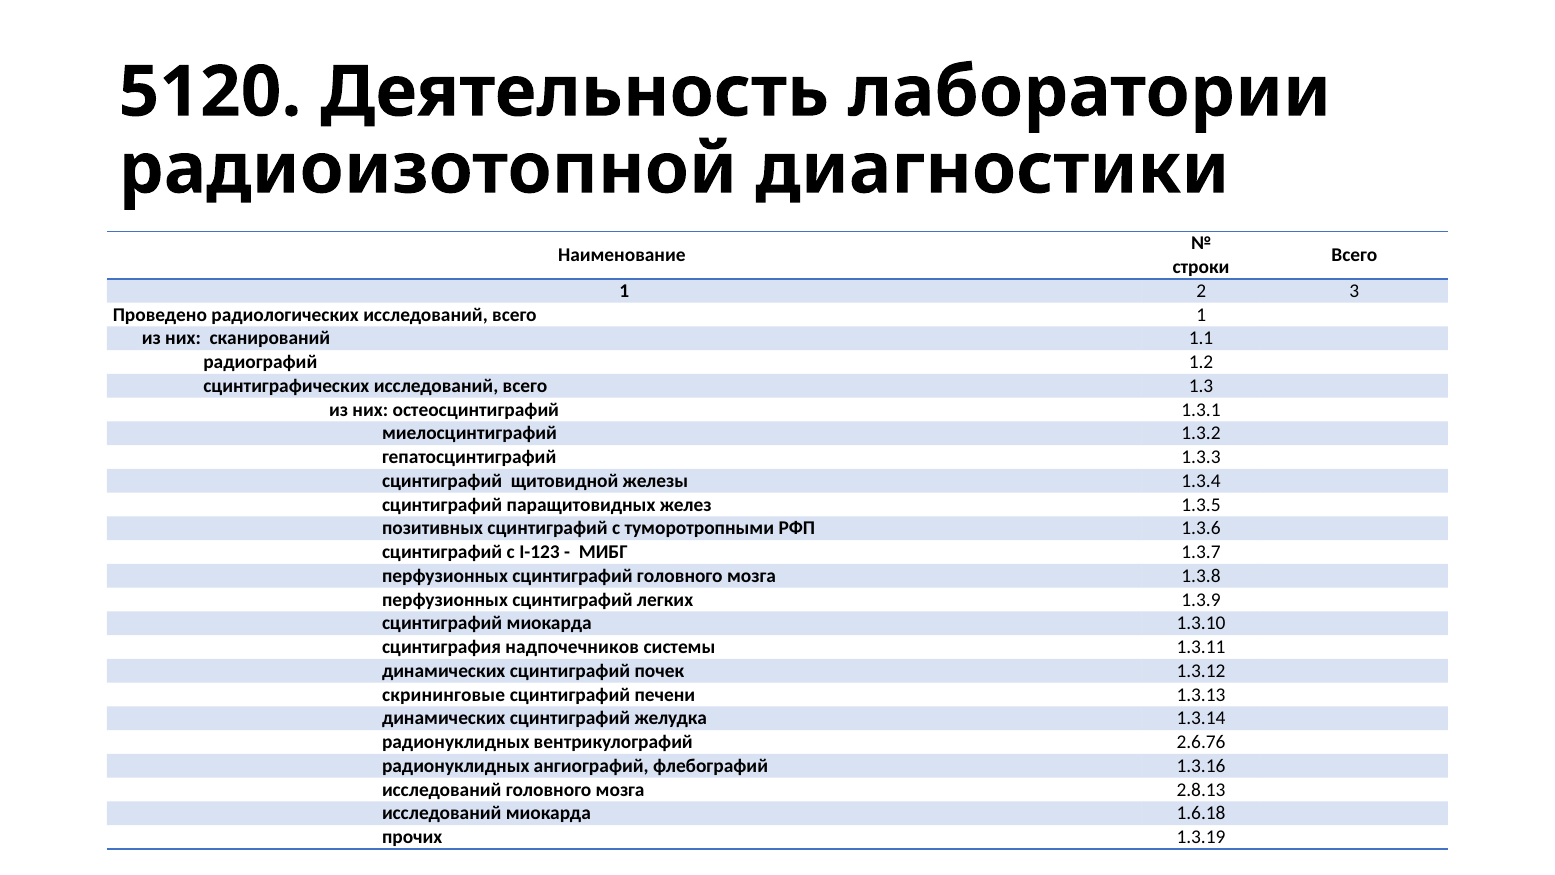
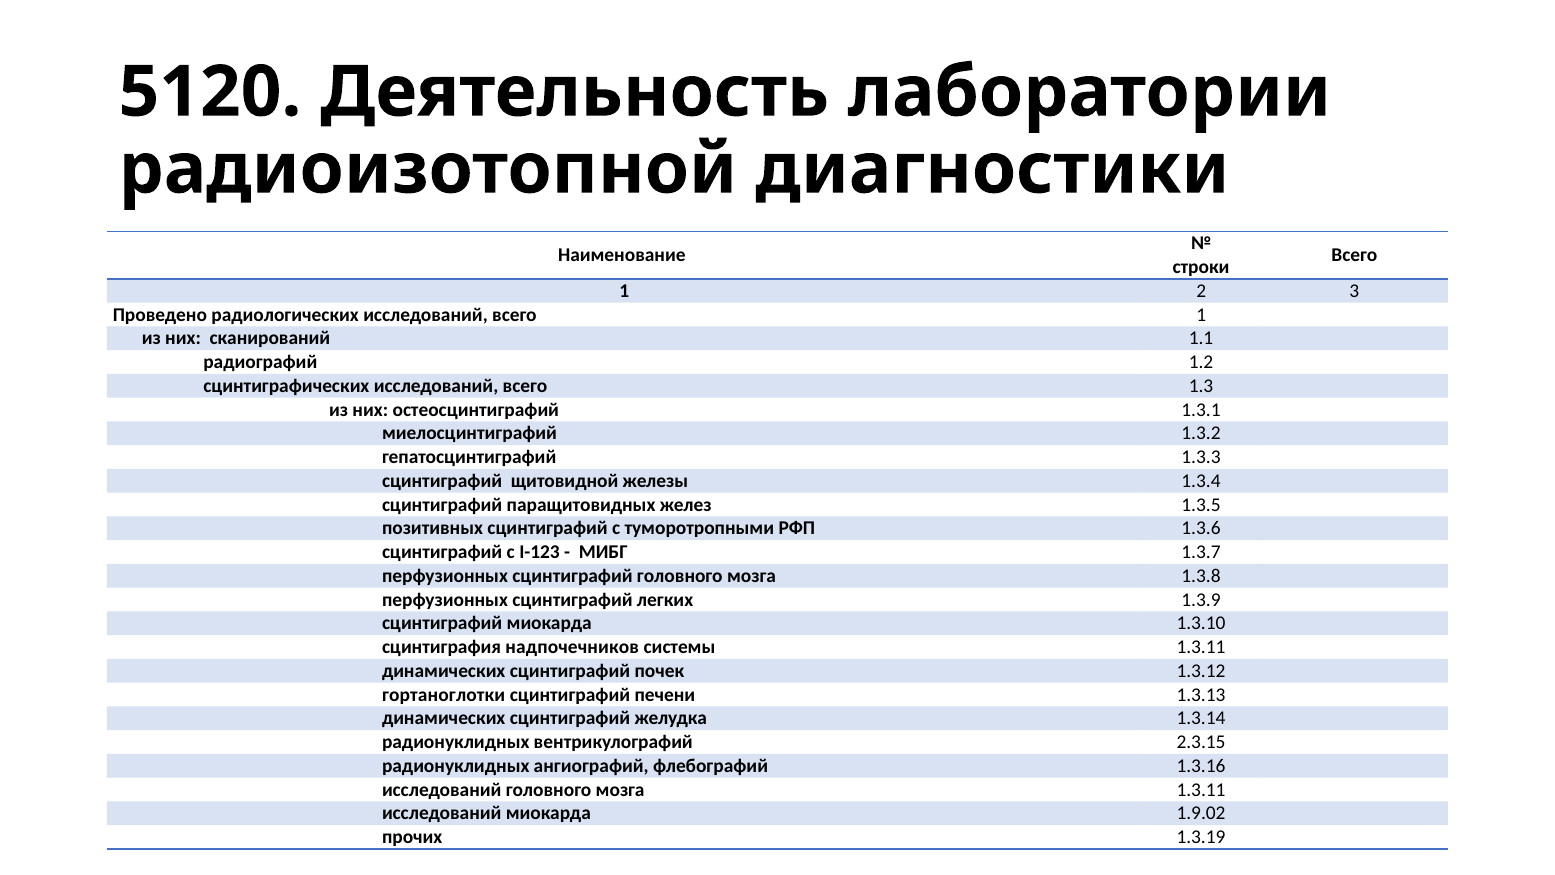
скрининговые: скрининговые -> гортаноглотки (444, 694)
2.6.76: 2.6.76 -> 2.3.15 (1201, 742)
мозга 2.8.13: 2.8.13 -> 1.3.11 (1201, 789)
1.6.18: 1.6.18 -> 1.9.02 (1201, 813)
